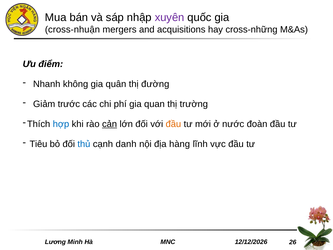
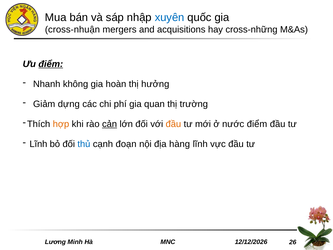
xuyên colour: purple -> blue (170, 17)
điểm underline: none -> present (51, 64)
quân: quân -> hoàn (116, 84)
đường: đường -> hưởng (155, 84)
trước: trước -> dựng (69, 104)
hợp colour: blue -> orange (61, 124)
nước đoàn: đoàn -> điểm (257, 124)
Tiêu: Tiêu -> Lĩnh (38, 144)
danh: danh -> đoạn (126, 144)
